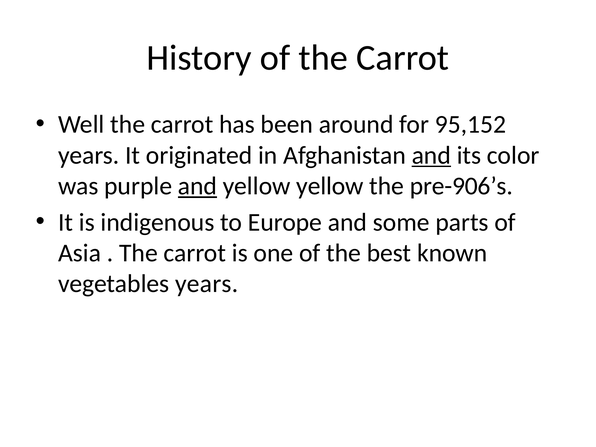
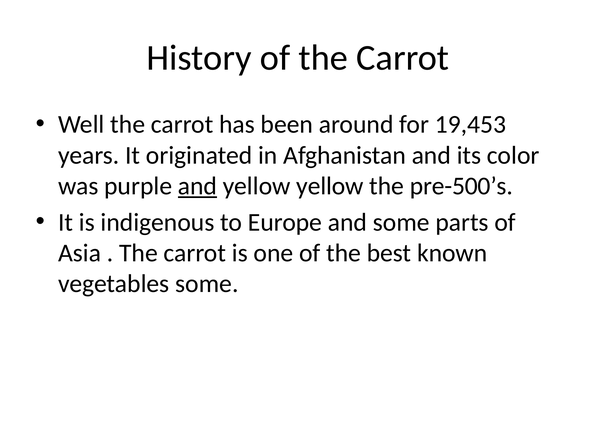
95,152: 95,152 -> 19,453 (470, 124)
and underline: present -> none (431, 155)
pre-906’s: pre-906’s -> pre-500’s (461, 186)
vegetables years: years -> some (207, 284)
